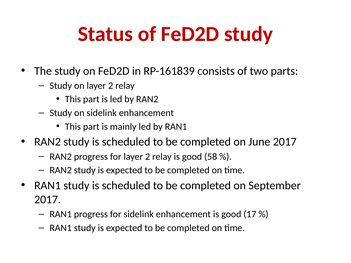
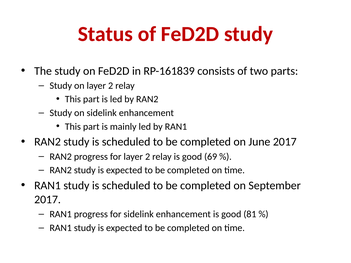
58: 58 -> 69 (211, 157)
17: 17 -> 81 (250, 214)
